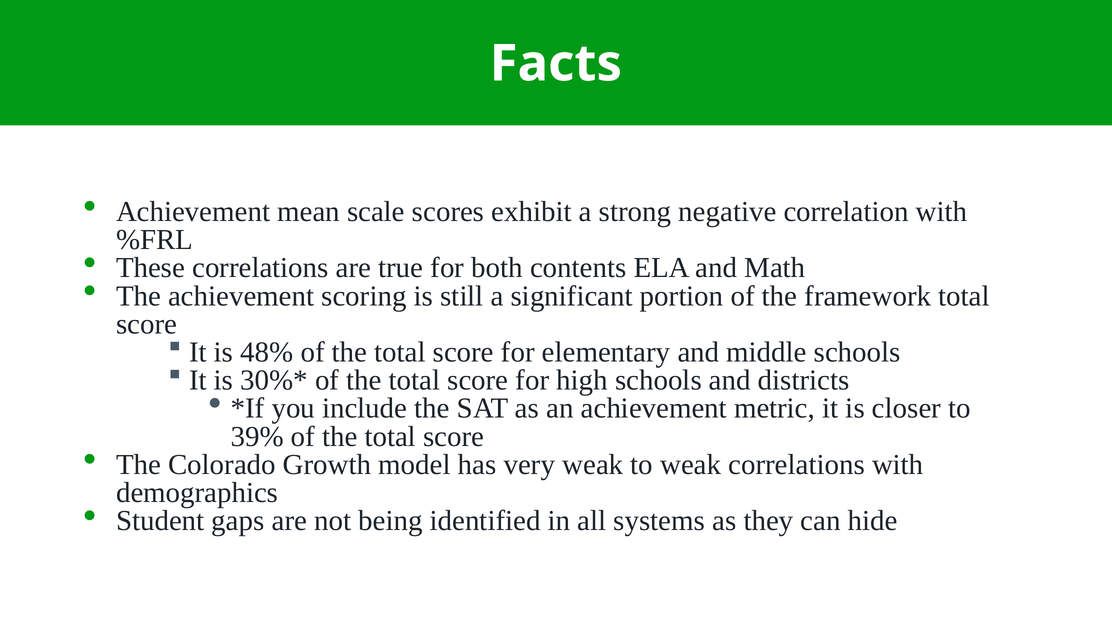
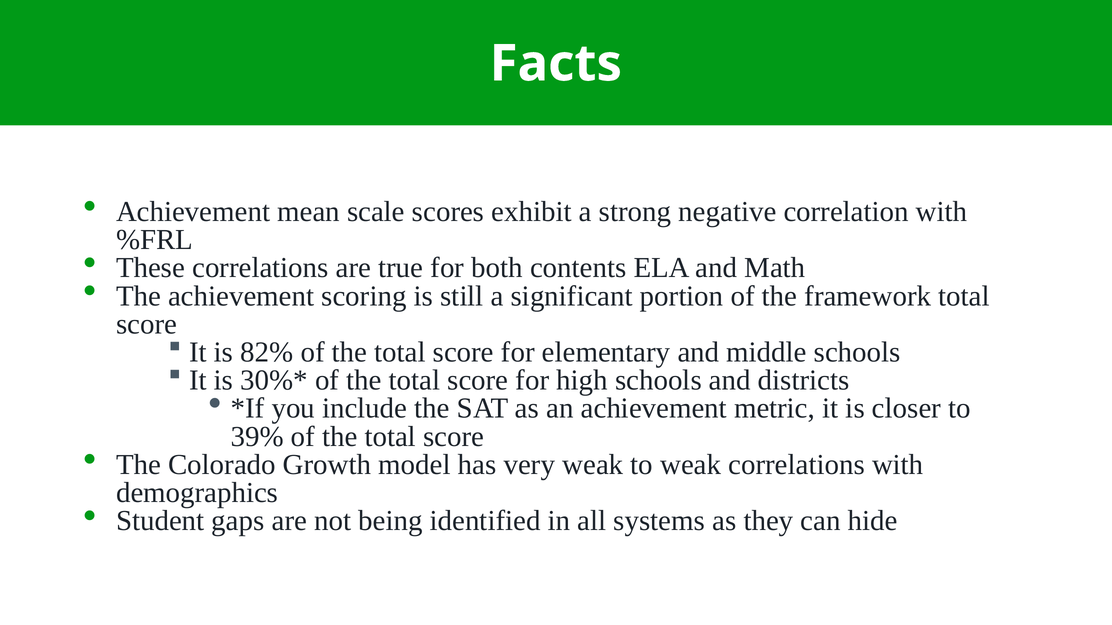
48%: 48% -> 82% (267, 352)
